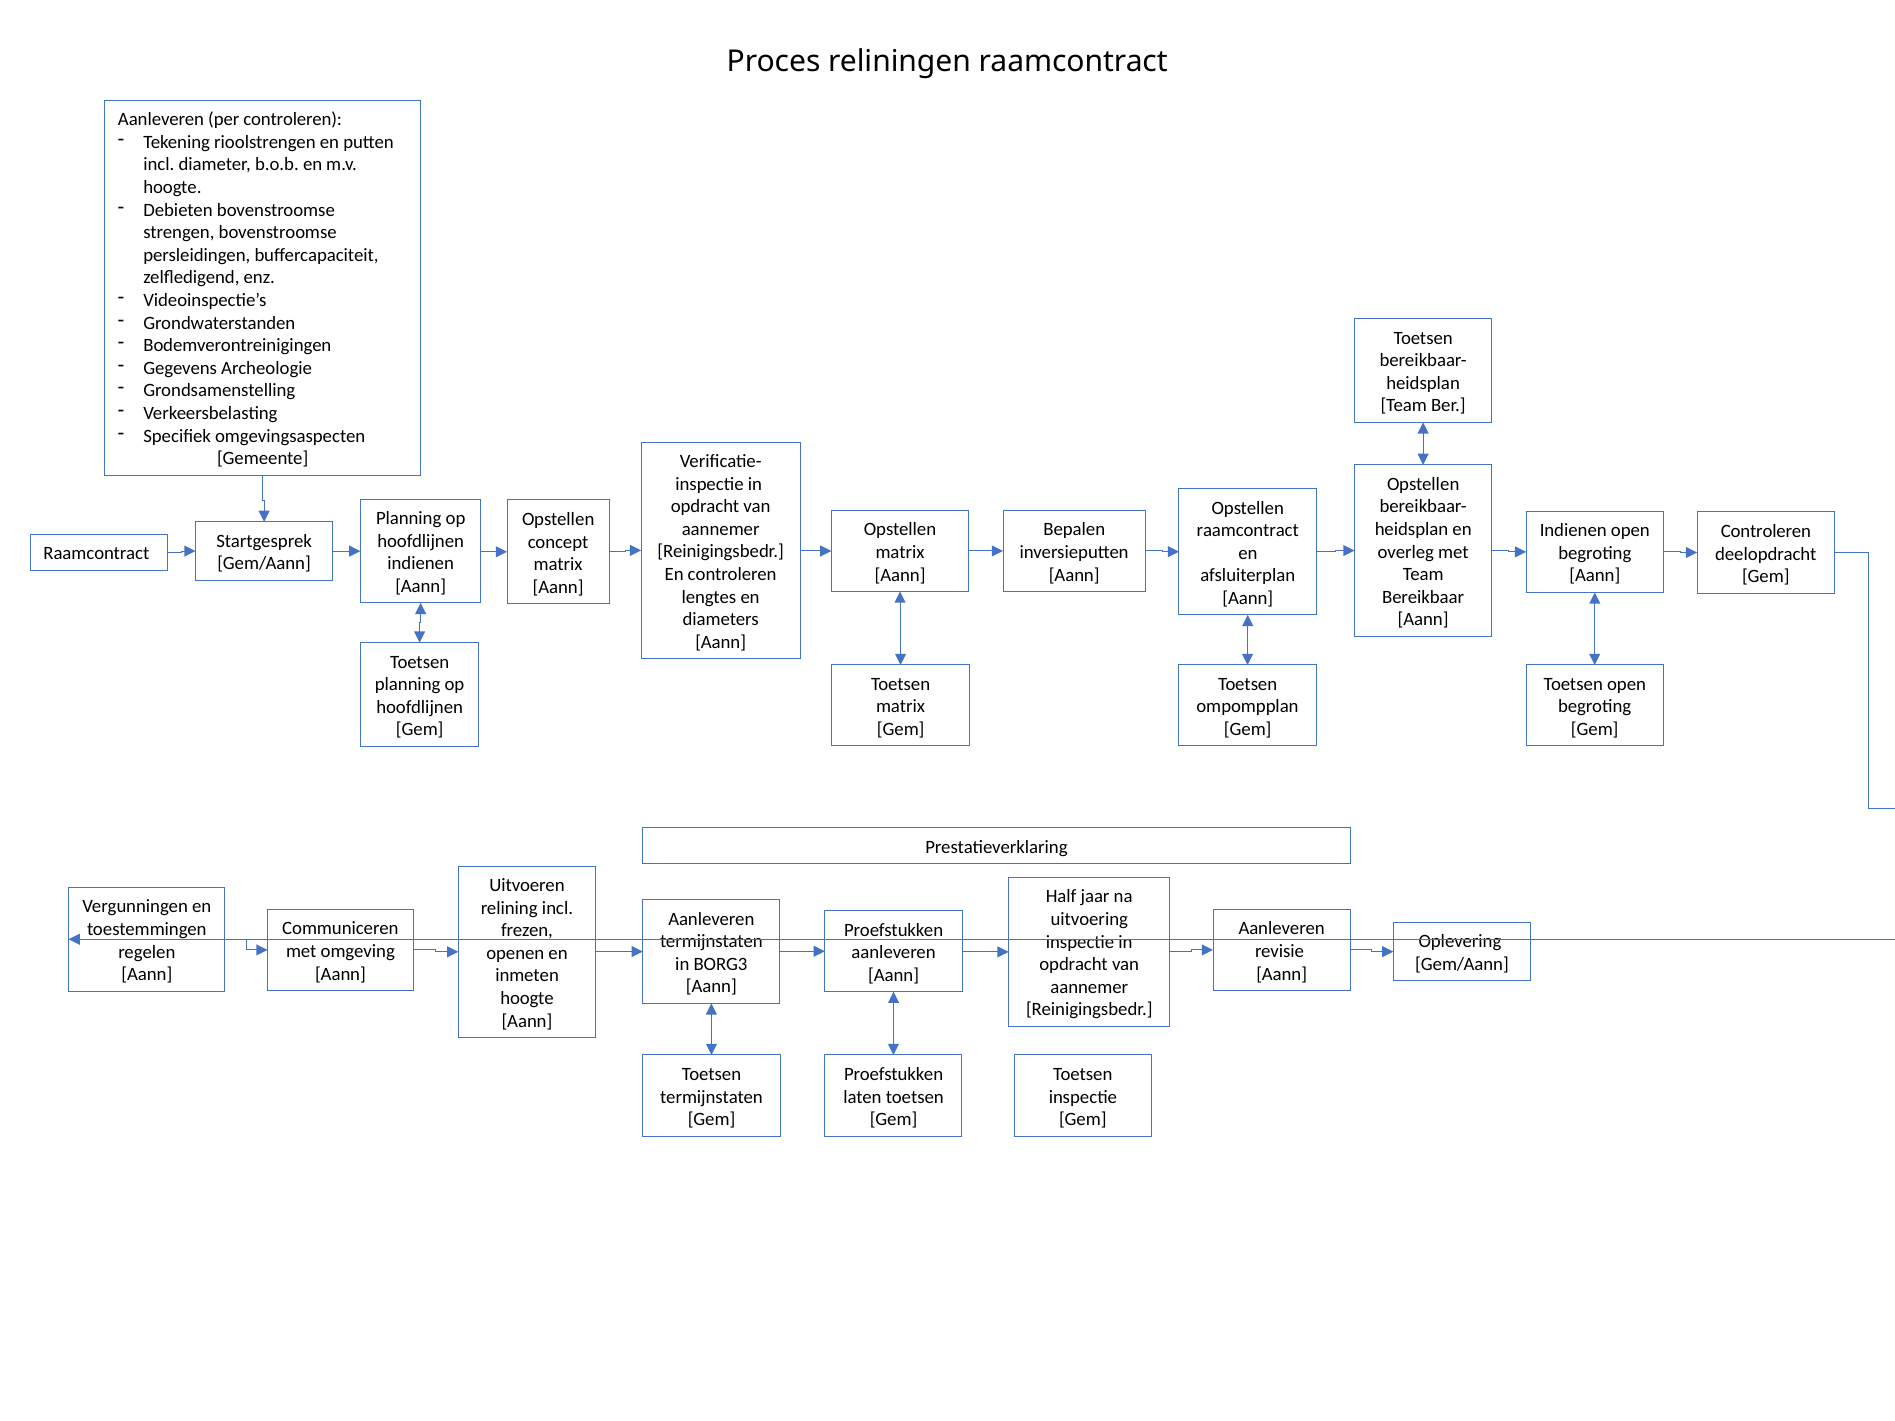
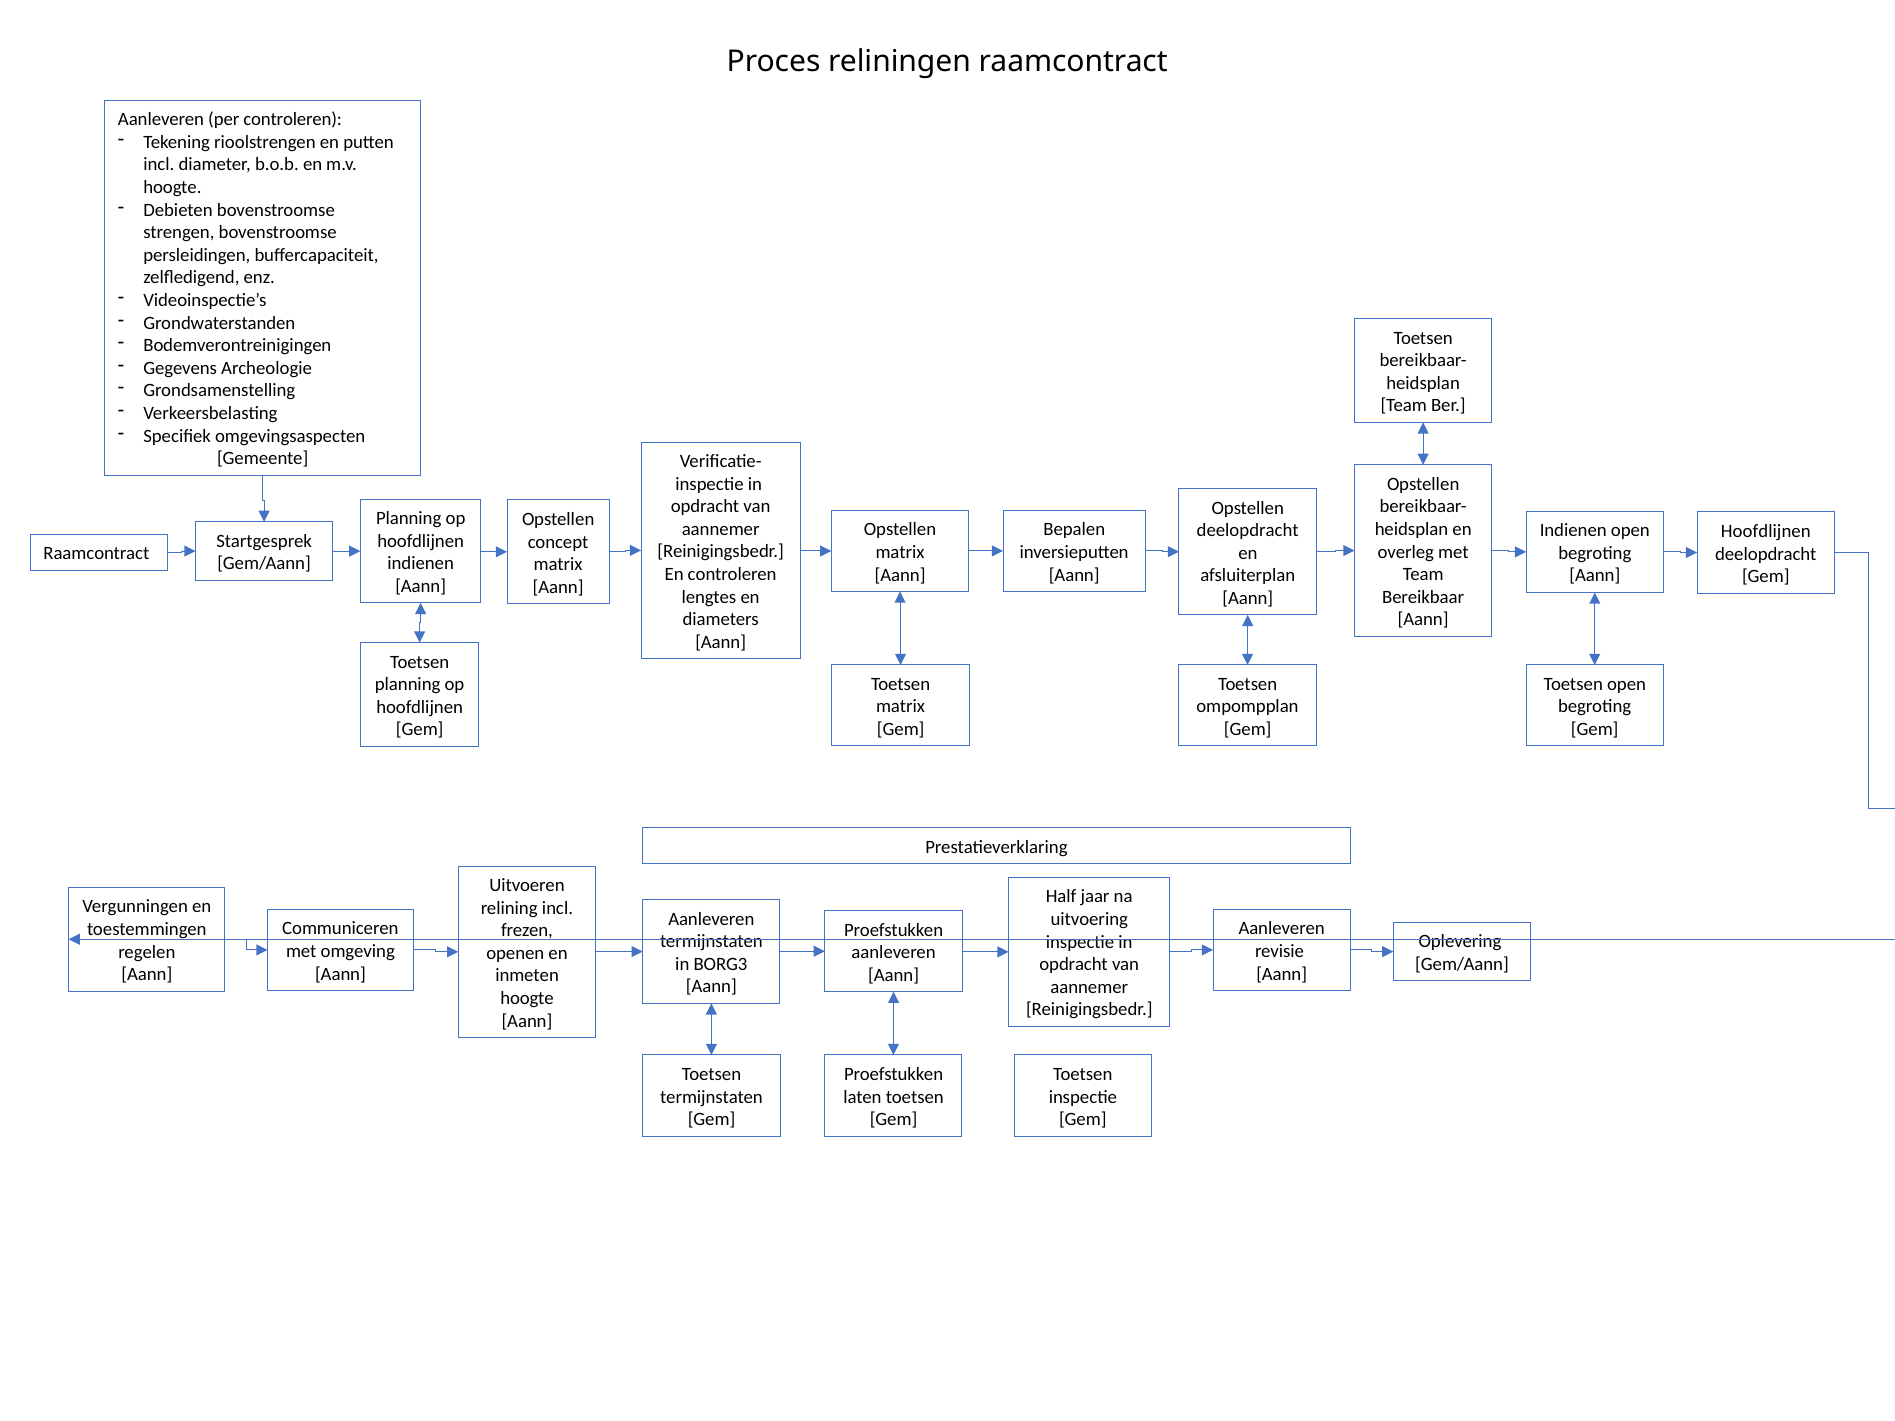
raamcontract: raamcontract -> deelopdracht (1248, 531)
Controleren: Controleren -> Hoofdlijnen (1766, 531)
